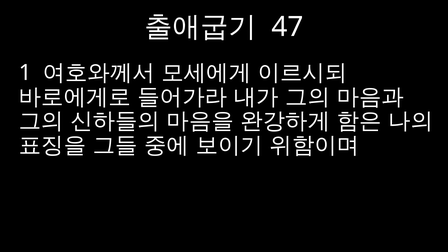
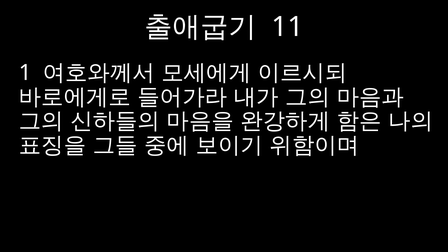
47: 47 -> 11 (288, 27)
